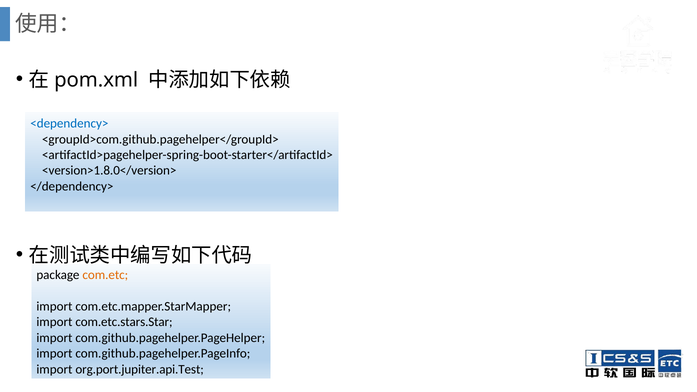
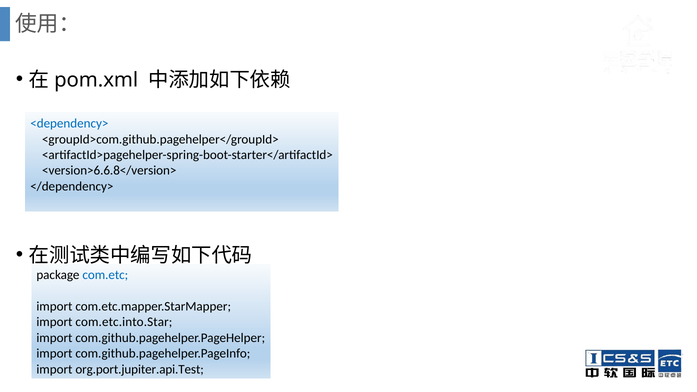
<version>1.8.0</version>: <version>1.8.0</version> -> <version>6.6.8</version> (109, 171)
com.etc colour: orange -> blue (105, 275)
com.etc.stars.Star: com.etc.stars.Star -> com.etc.into.Star (124, 322)
